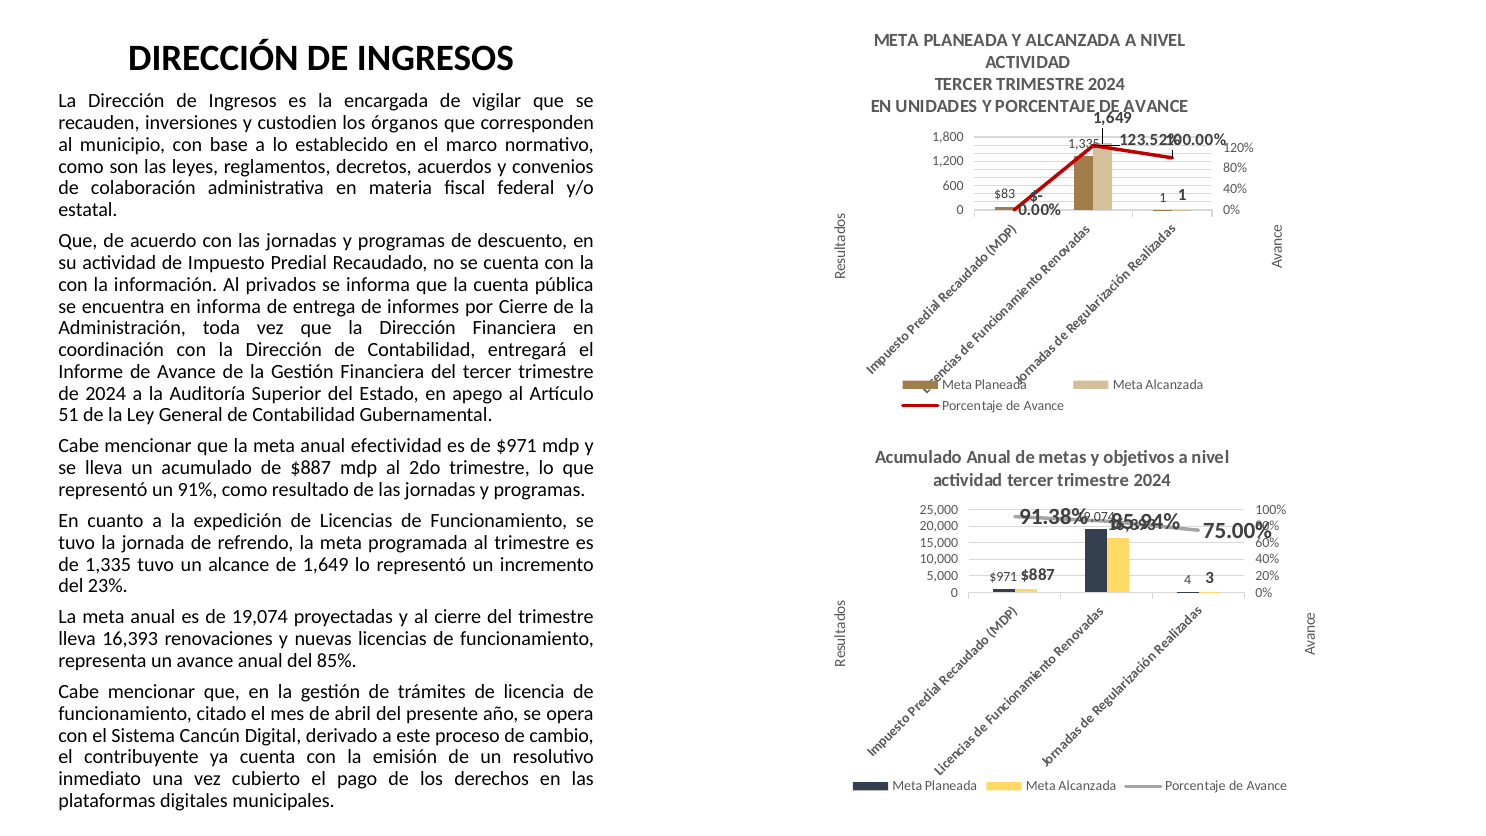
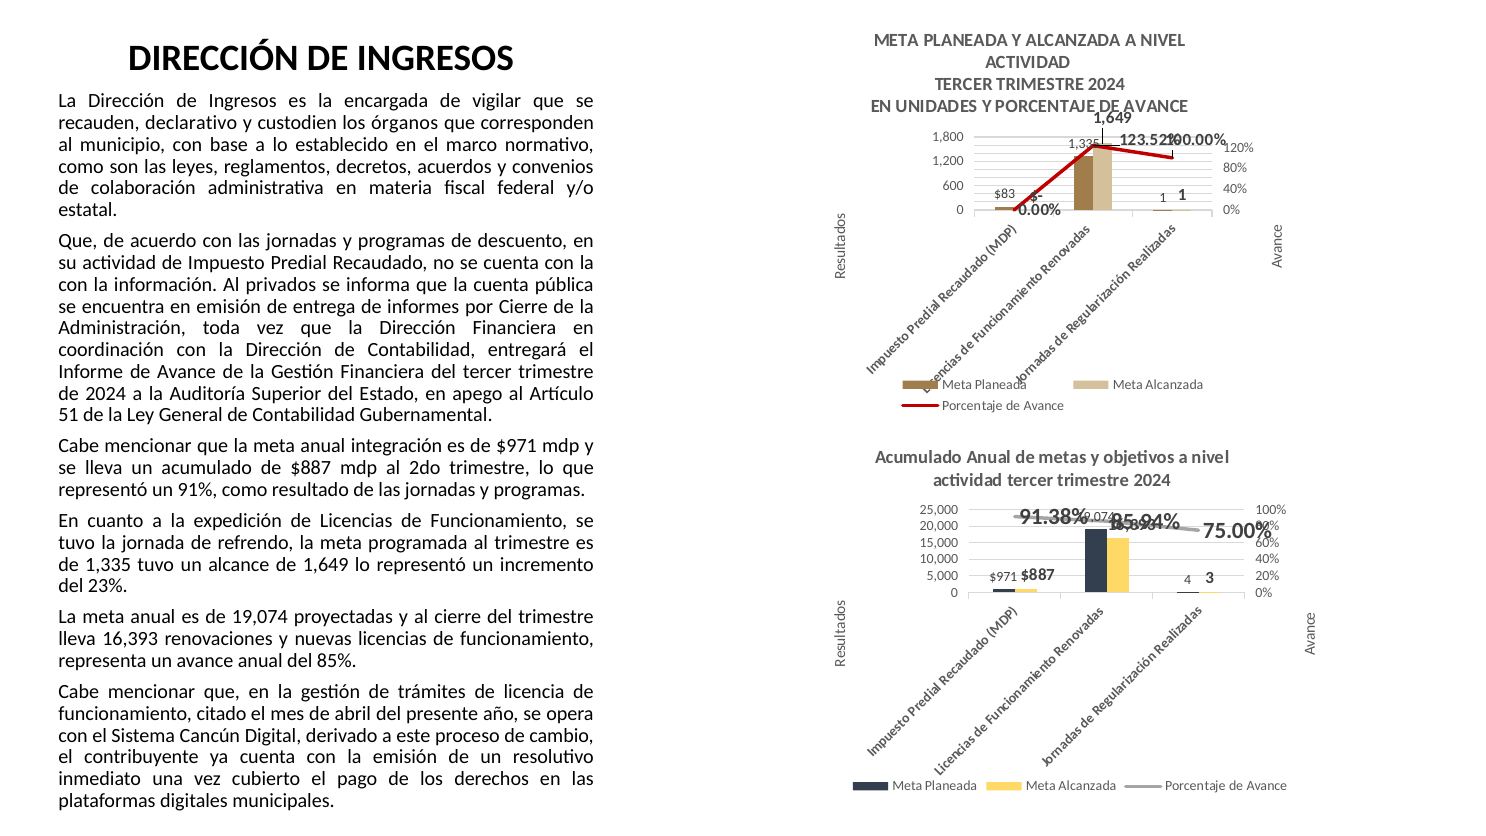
inversiones: inversiones -> declarativo (191, 123)
en informa: informa -> emisión (229, 306)
efectividad: efectividad -> integración (396, 446)
